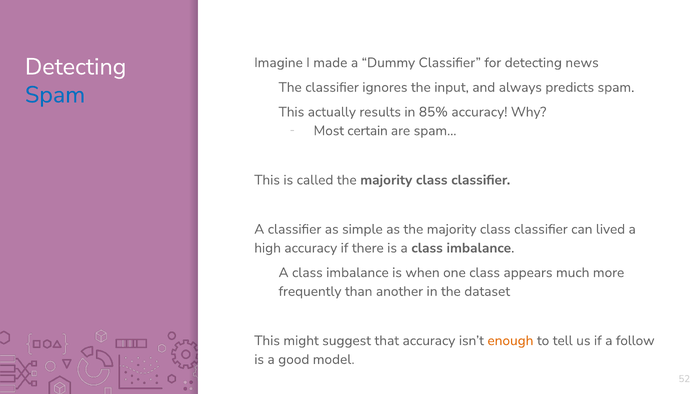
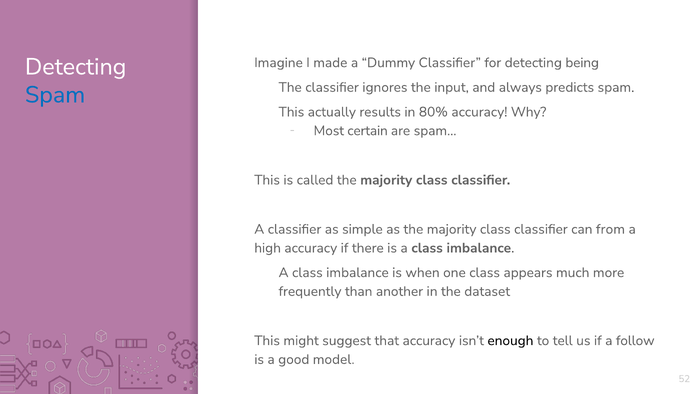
news: news -> being (582, 63)
85%: 85% -> 80% (433, 112)
lived: lived -> from (610, 229)
enough colour: orange -> black (510, 340)
